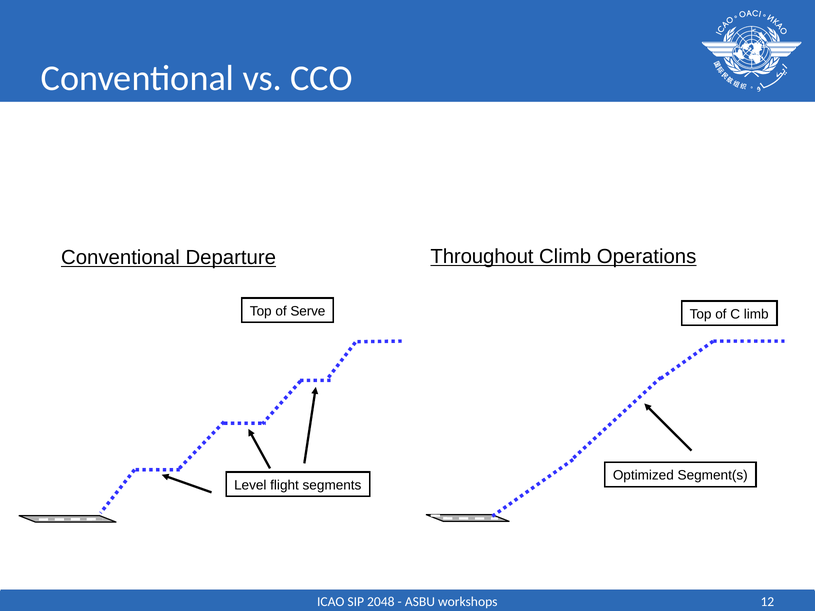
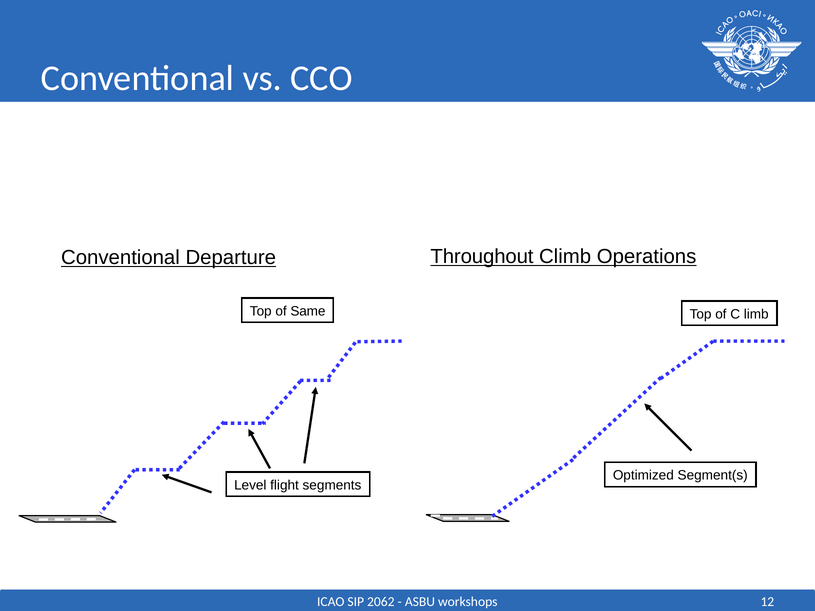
Serve: Serve -> Same (308, 311)
2048: 2048 -> 2062 (381, 602)
